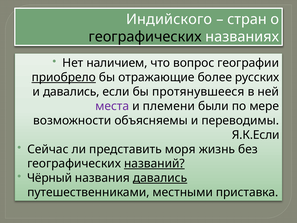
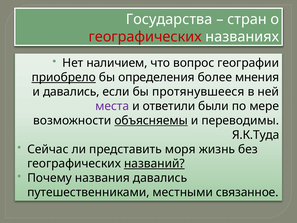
Индийского: Индийского -> Государства (169, 19)
географических colour: black -> red (145, 37)
отражающие: отражающие -> определения (156, 77)
русских: русских -> мнения (257, 77)
племени: племени -> ответили (169, 106)
объясняемы underline: none -> present (151, 120)
Я.К.Если: Я.К.Если -> Я.К.Туда (256, 135)
Чёрный: Чёрный -> Почему (50, 178)
давались underline: present -> none (160, 178)
приставка: приставка -> связанное (247, 192)
